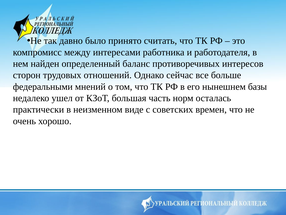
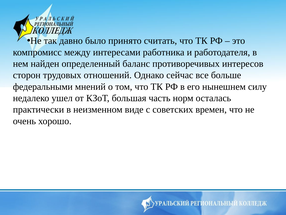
базы: базы -> силу (257, 86)
